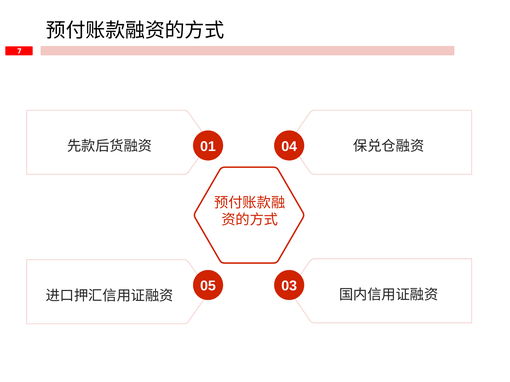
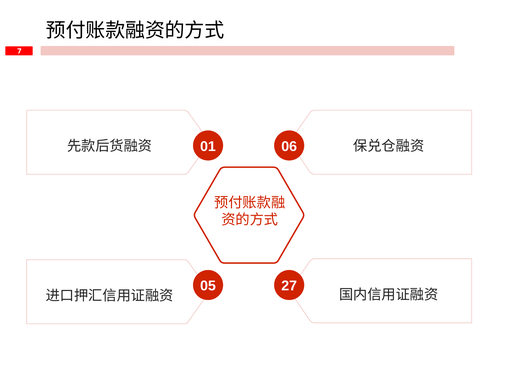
04: 04 -> 06 (289, 147)
03: 03 -> 27 (289, 286)
